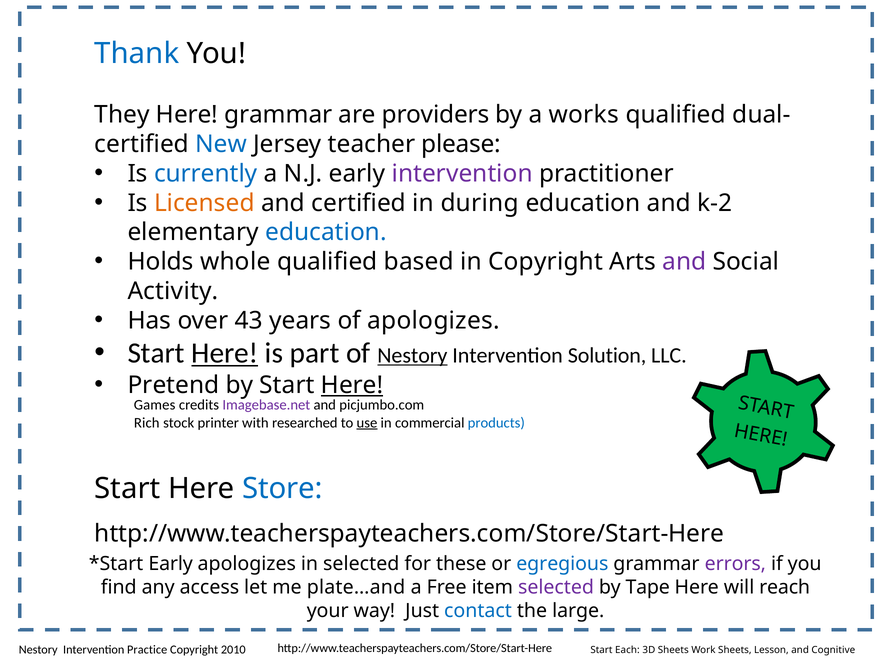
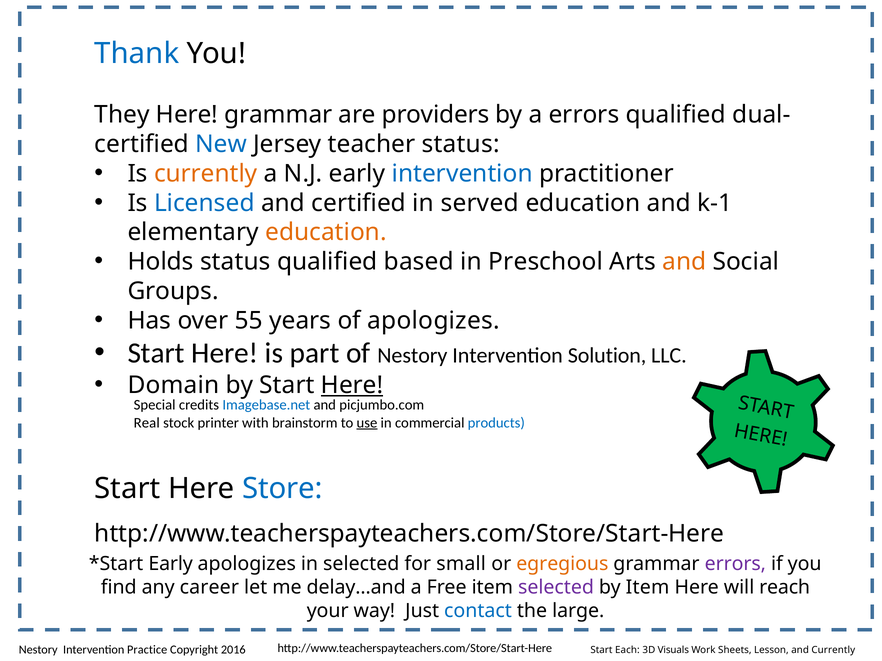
a works: works -> errors (584, 115)
teacher please: please -> status (461, 144)
currently colour: blue -> orange (206, 174)
intervention colour: purple -> blue (462, 174)
Licensed colour: orange -> blue (204, 203)
during: during -> served (480, 203)
k-2: k-2 -> k-1 (715, 203)
education colour: blue -> orange (326, 233)
Holds whole: whole -> status (235, 262)
in Copyright: Copyright -> Preschool (546, 262)
and colour: purple -> orange (684, 262)
Activity: Activity -> Groups (173, 291)
43: 43 -> 55 (249, 321)
Here underline: present -> none (225, 353)
Nestory underline: present -> none (412, 356)
Pretend: Pretend -> Domain (173, 385)
Games: Games -> Special (155, 405)
Imagebase.net colour: purple -> blue (266, 405)
Rich: Rich -> Real (147, 423)
researched: researched -> brainstorm (305, 423)
these: these -> small (461, 564)
egregious colour: blue -> orange (562, 564)
access: access -> career (209, 588)
plate…and: plate…and -> delay…and (356, 588)
by Tape: Tape -> Item (648, 588)
2010: 2010 -> 2016 (233, 650)
3D Sheets: Sheets -> Visuals (673, 650)
and Cognitive: Cognitive -> Currently (833, 650)
